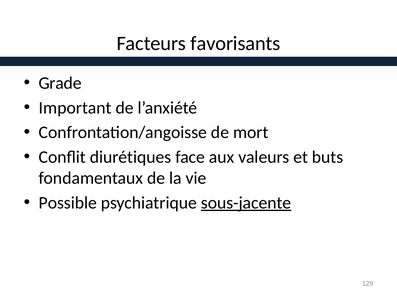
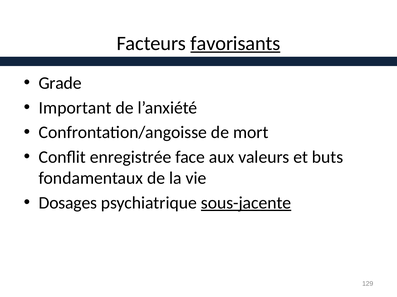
favorisants underline: none -> present (235, 44)
diurétiques: diurétiques -> enregistrée (131, 157)
Possible: Possible -> Dosages (68, 203)
